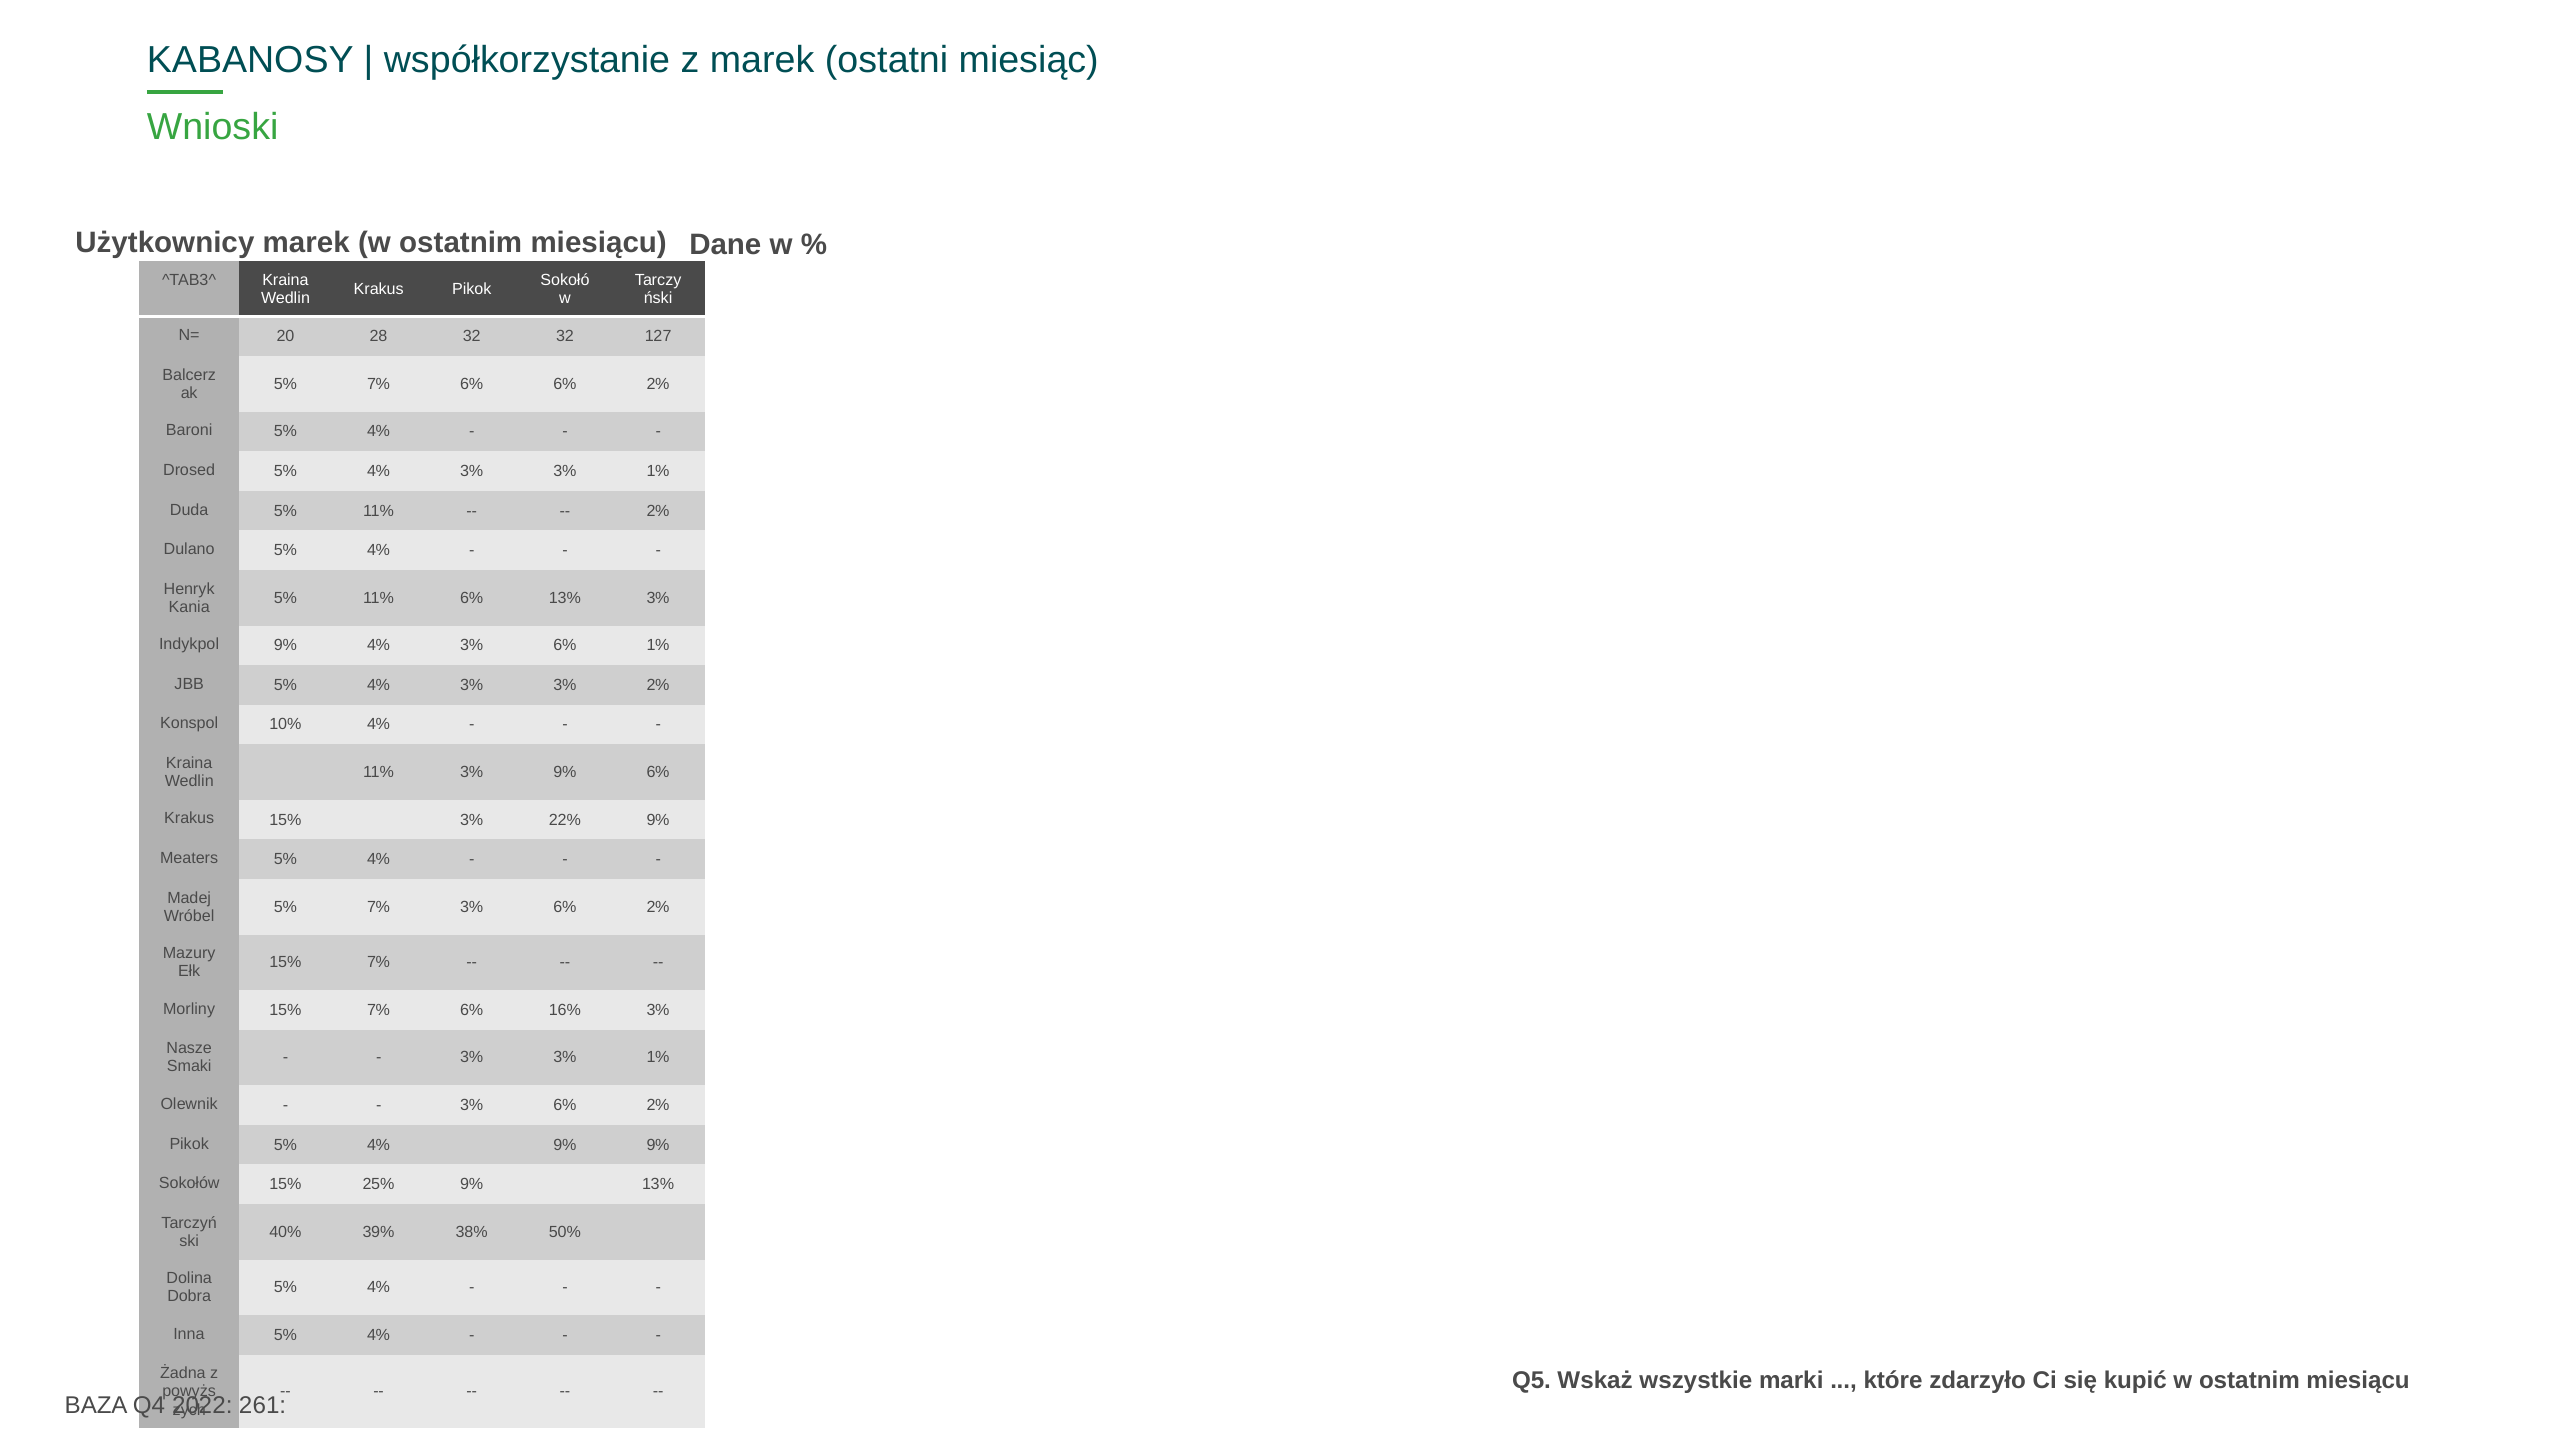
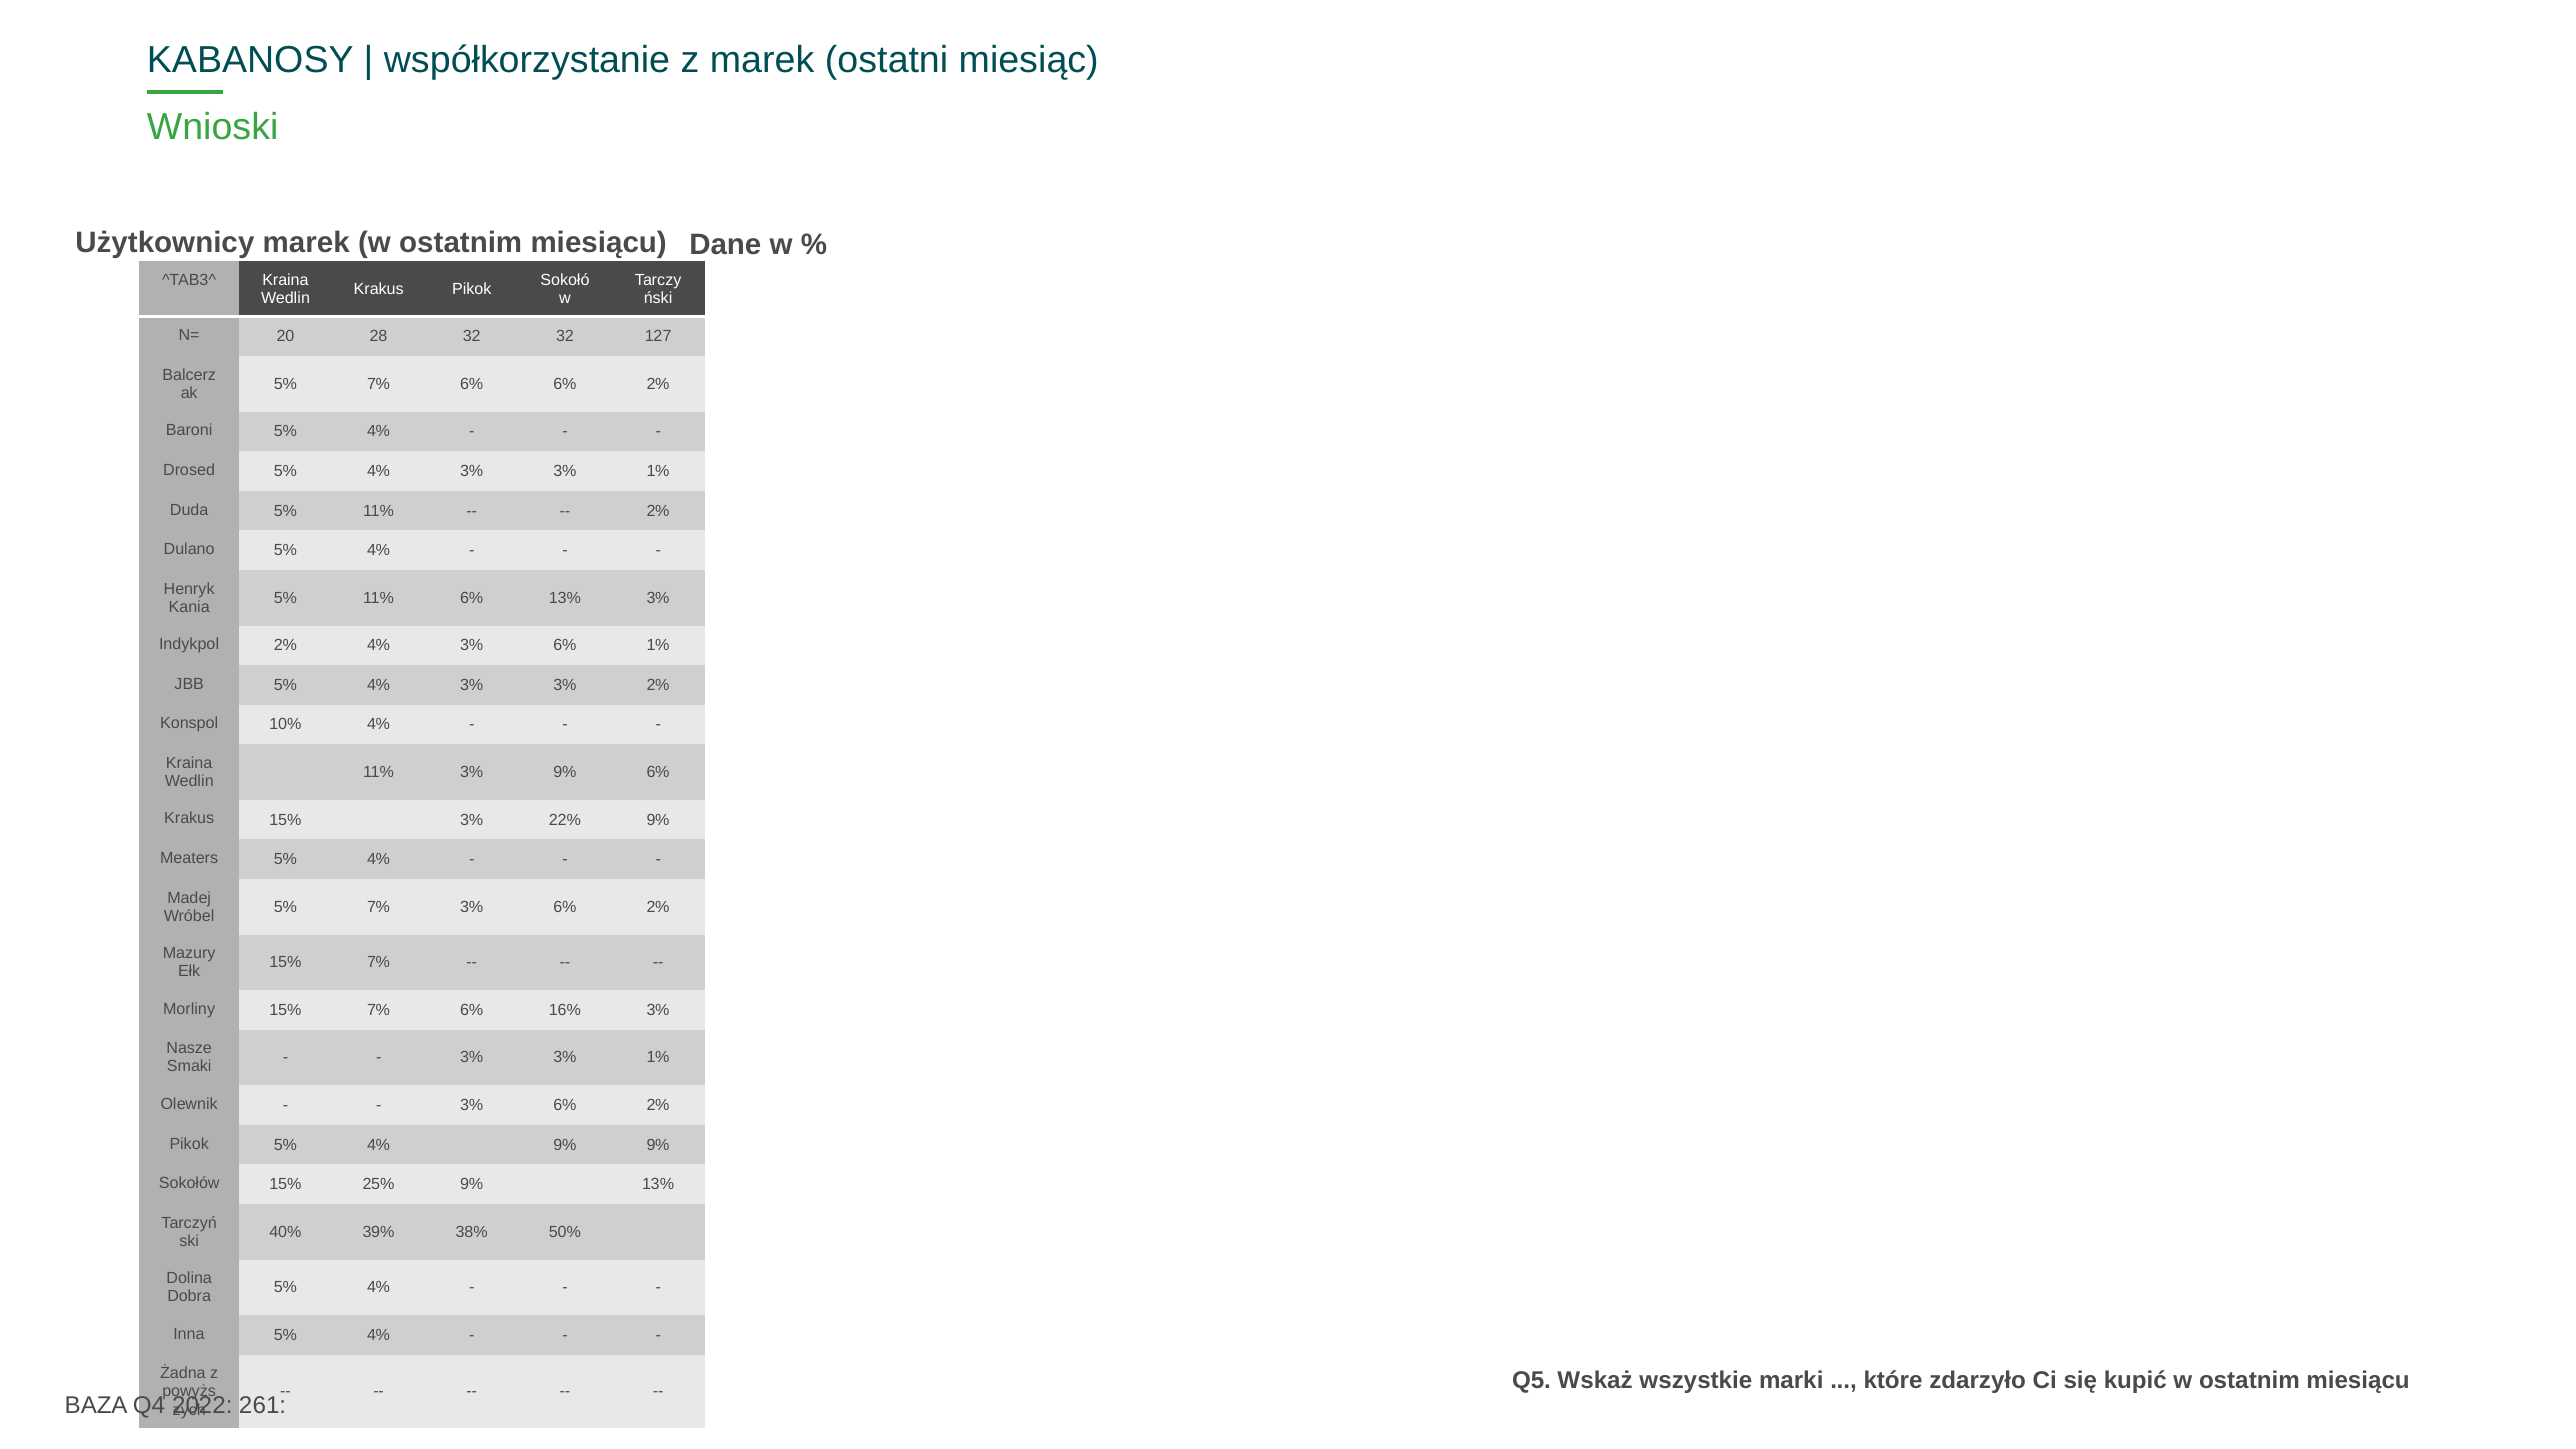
Indykpol 9%: 9% -> 2% (285, 645)
